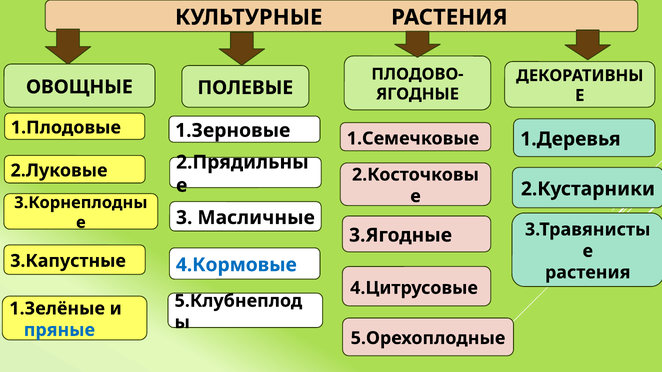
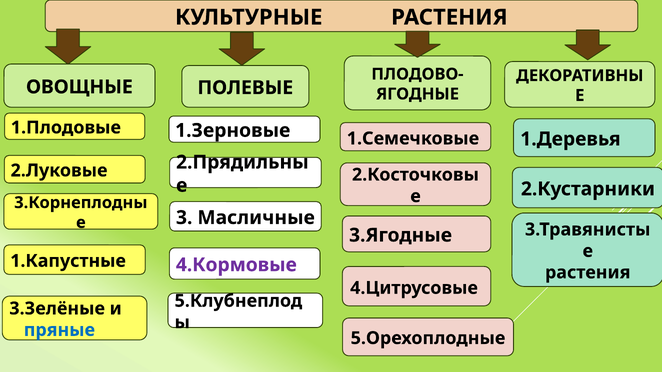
3.Капустные: 3.Капустные -> 1.Капустные (68, 261)
4.Кормовые colour: blue -> purple (236, 265)
1.Зелёные: 1.Зелёные -> 3.Зелёные (57, 309)
